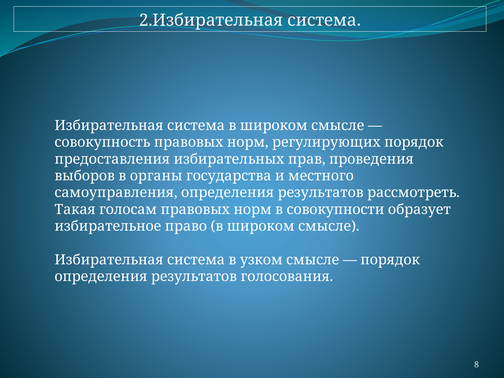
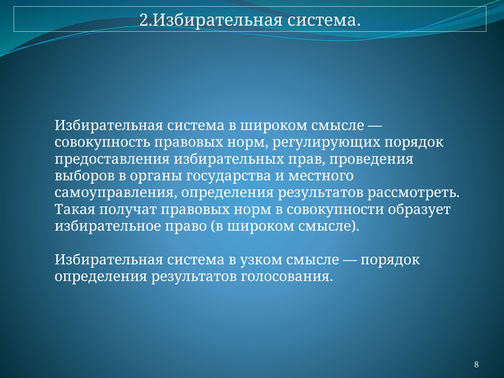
голосам: голосам -> получат (128, 209)
